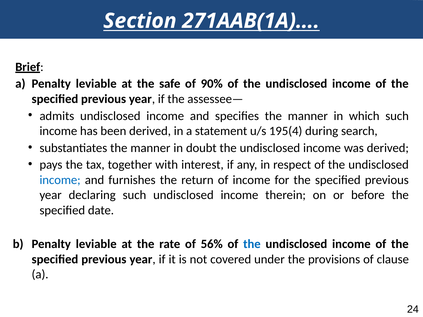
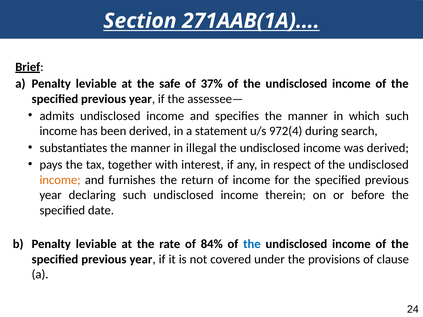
90%: 90% -> 37% (212, 84)
195(4: 195(4 -> 972(4 (286, 131)
doubt: doubt -> illegal (201, 148)
income colour: blue -> orange (60, 180)
56%: 56% -> 84% (212, 244)
